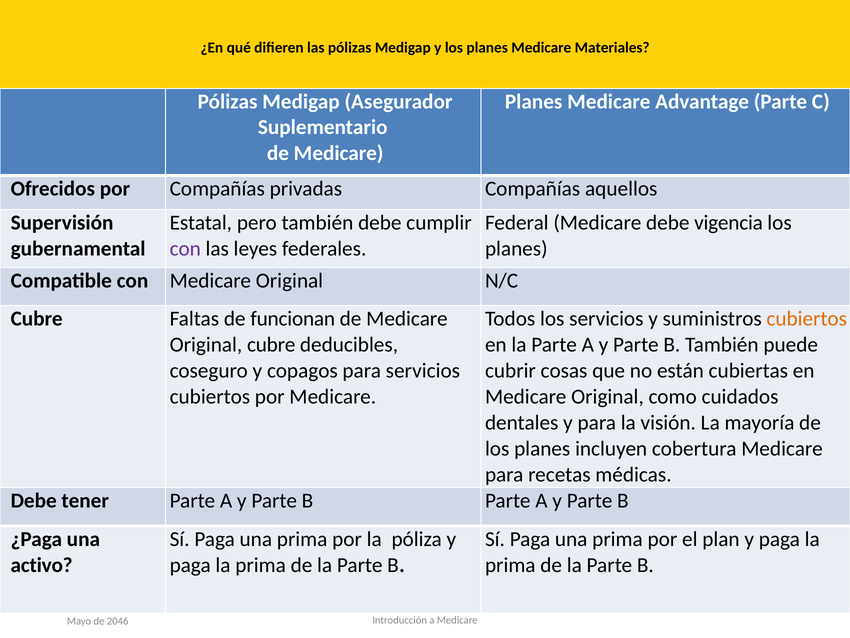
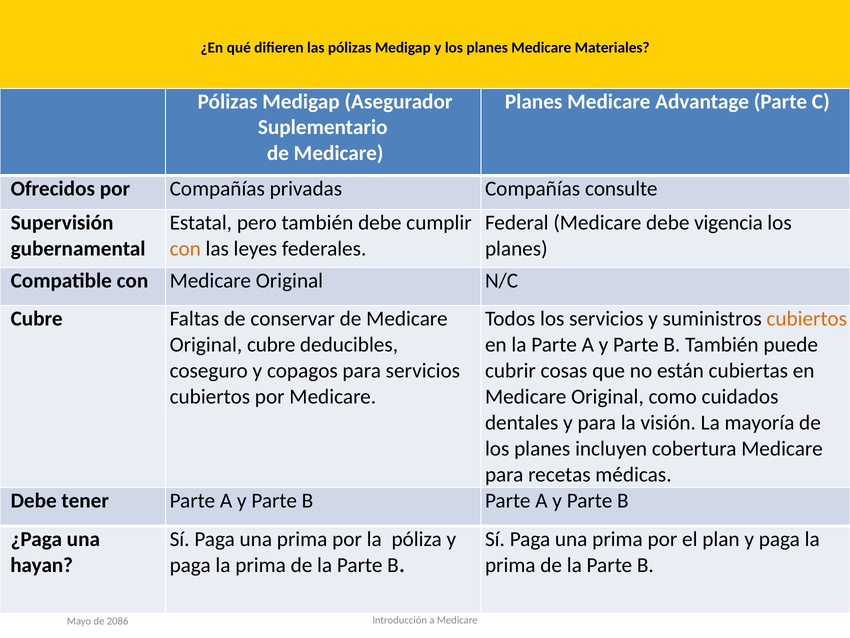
aquellos: aquellos -> consulte (621, 188)
con colour: purple -> orange (185, 249)
funcionan: funcionan -> conservar (293, 319)
activo: activo -> hayan (42, 565)
2046: 2046 -> 2086 (118, 621)
